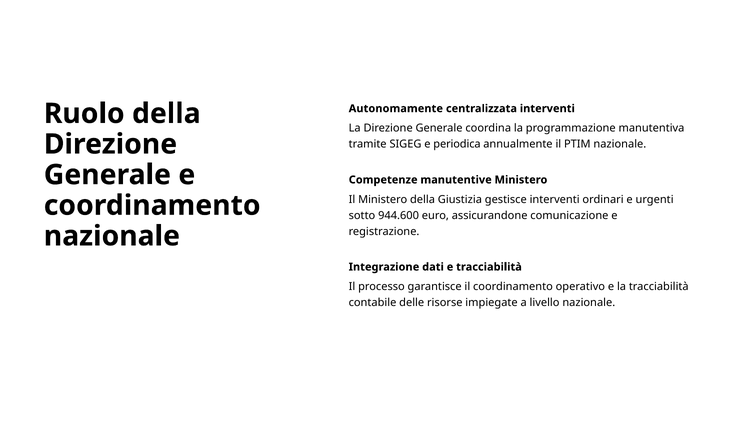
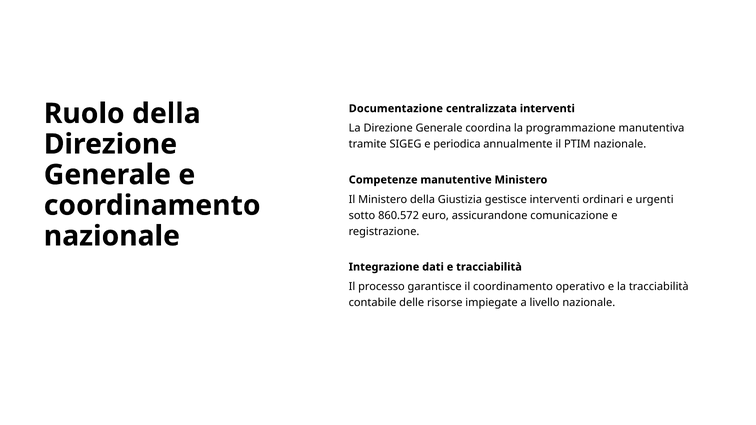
Autonomamente: Autonomamente -> Documentazione (396, 109)
944.600: 944.600 -> 860.572 (399, 216)
